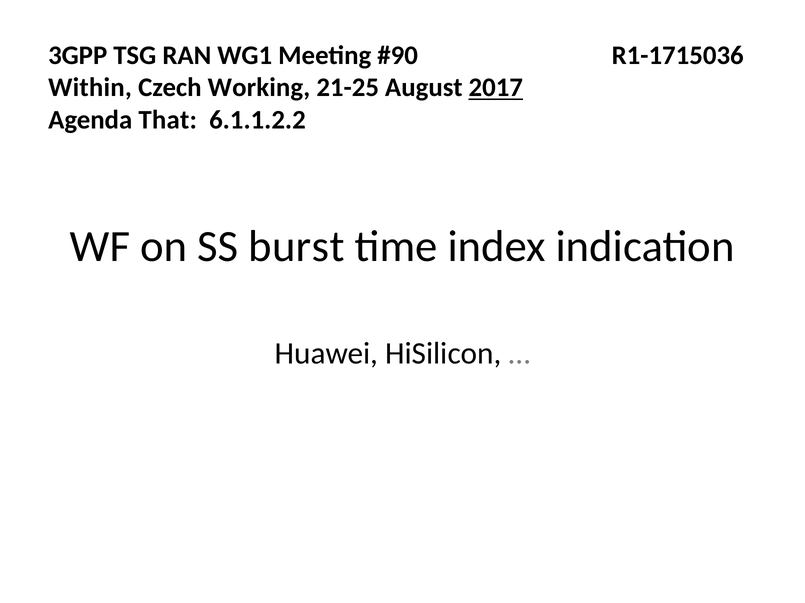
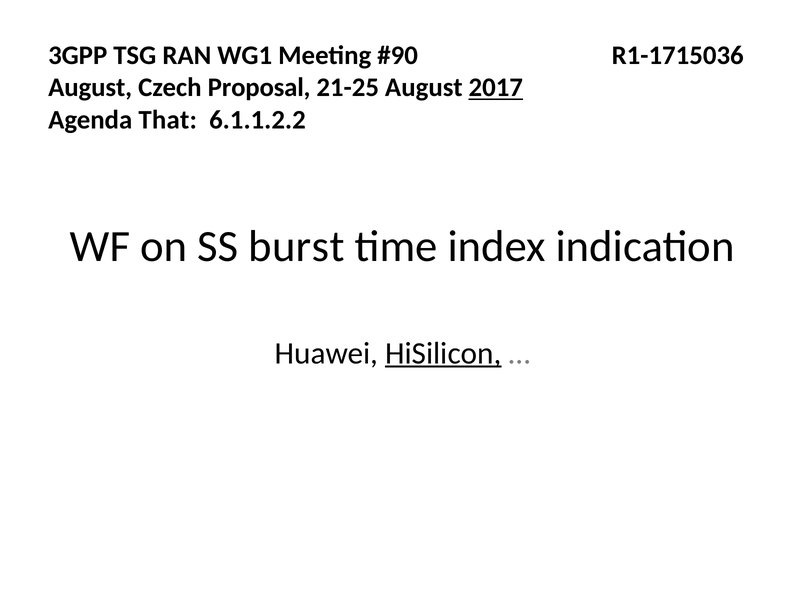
Within: Within -> August (90, 88)
Working: Working -> Proposal (259, 88)
HiSilicon underline: none -> present (443, 354)
